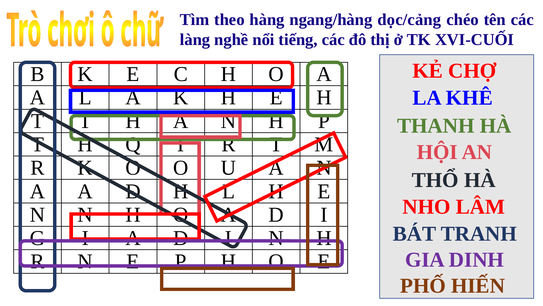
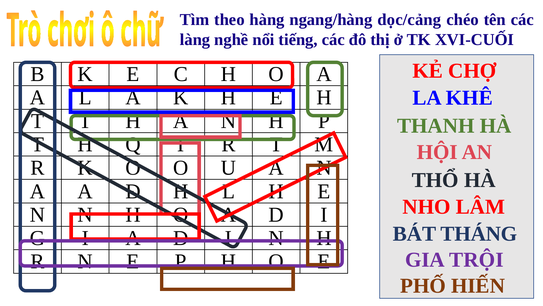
TRANH: TRANH -> THÁNG (479, 233)
DINH: DINH -> TRỘI (476, 259)
